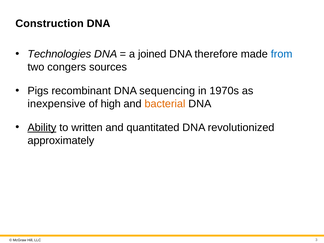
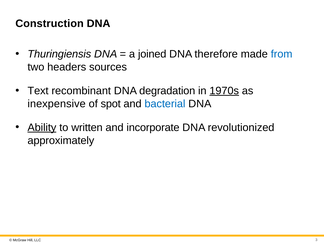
Technologies: Technologies -> Thuringiensis (59, 54)
congers: congers -> headers (67, 67)
Pigs: Pigs -> Text (38, 91)
sequencing: sequencing -> degradation (167, 91)
1970s underline: none -> present (224, 91)
high: high -> spot (111, 104)
bacterial colour: orange -> blue (165, 104)
quantitated: quantitated -> incorporate (153, 128)
